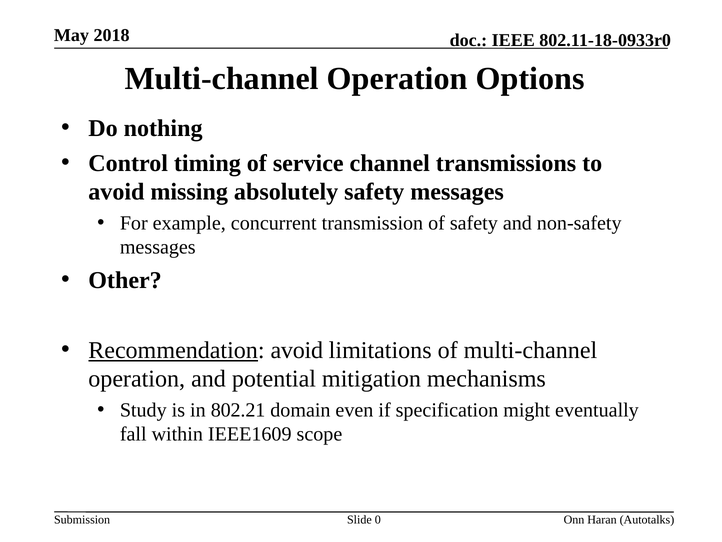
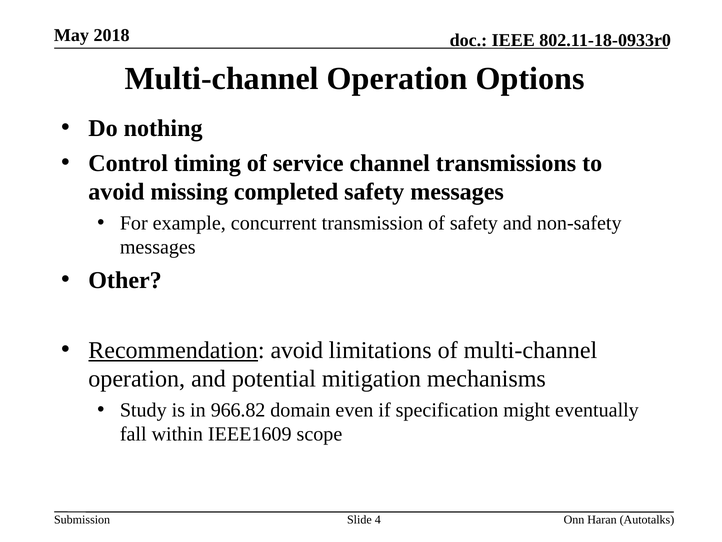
absolutely: absolutely -> completed (286, 192)
802.21: 802.21 -> 966.82 (238, 410)
0: 0 -> 4 (378, 519)
